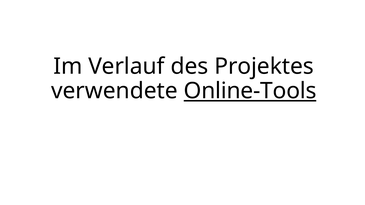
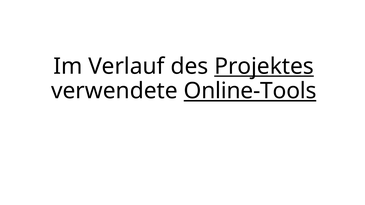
Projektes underline: none -> present (264, 66)
